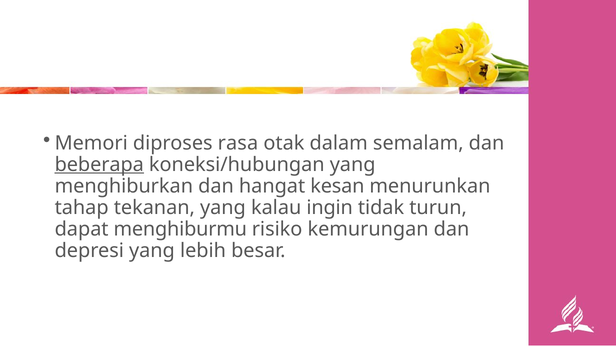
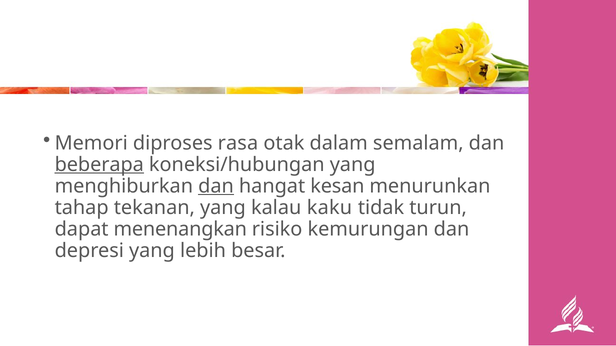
dan underline: none -> present (216, 186)
ingin: ingin -> kaku (329, 208)
menghiburmu: menghiburmu -> menenangkan (180, 229)
